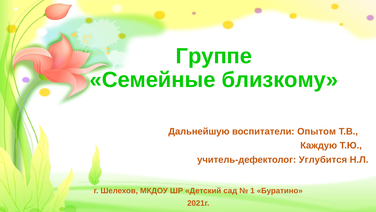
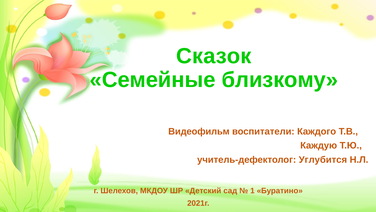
Группе: Группе -> Сказок (214, 56)
Дальнейшую: Дальнейшую -> Видеофильм (199, 131)
Опытом: Опытом -> Каждого (317, 131)
